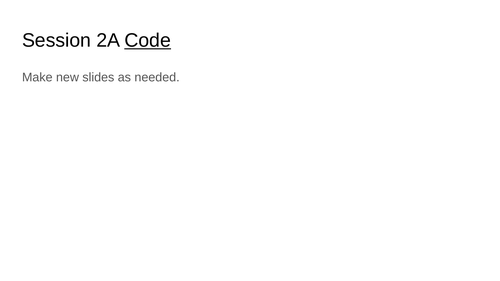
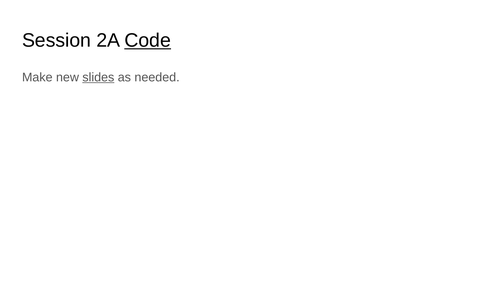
slides underline: none -> present (98, 77)
